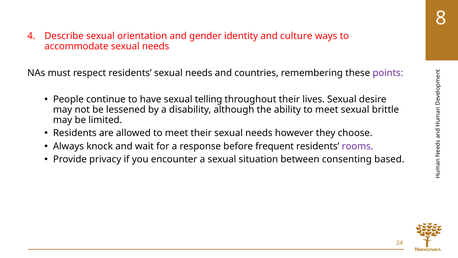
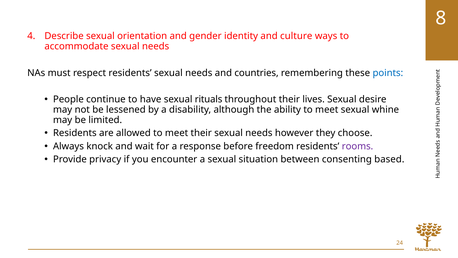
points colour: purple -> blue (388, 73)
telling: telling -> rituals (209, 99)
brittle: brittle -> whine (385, 109)
frequent: frequent -> freedom (275, 146)
